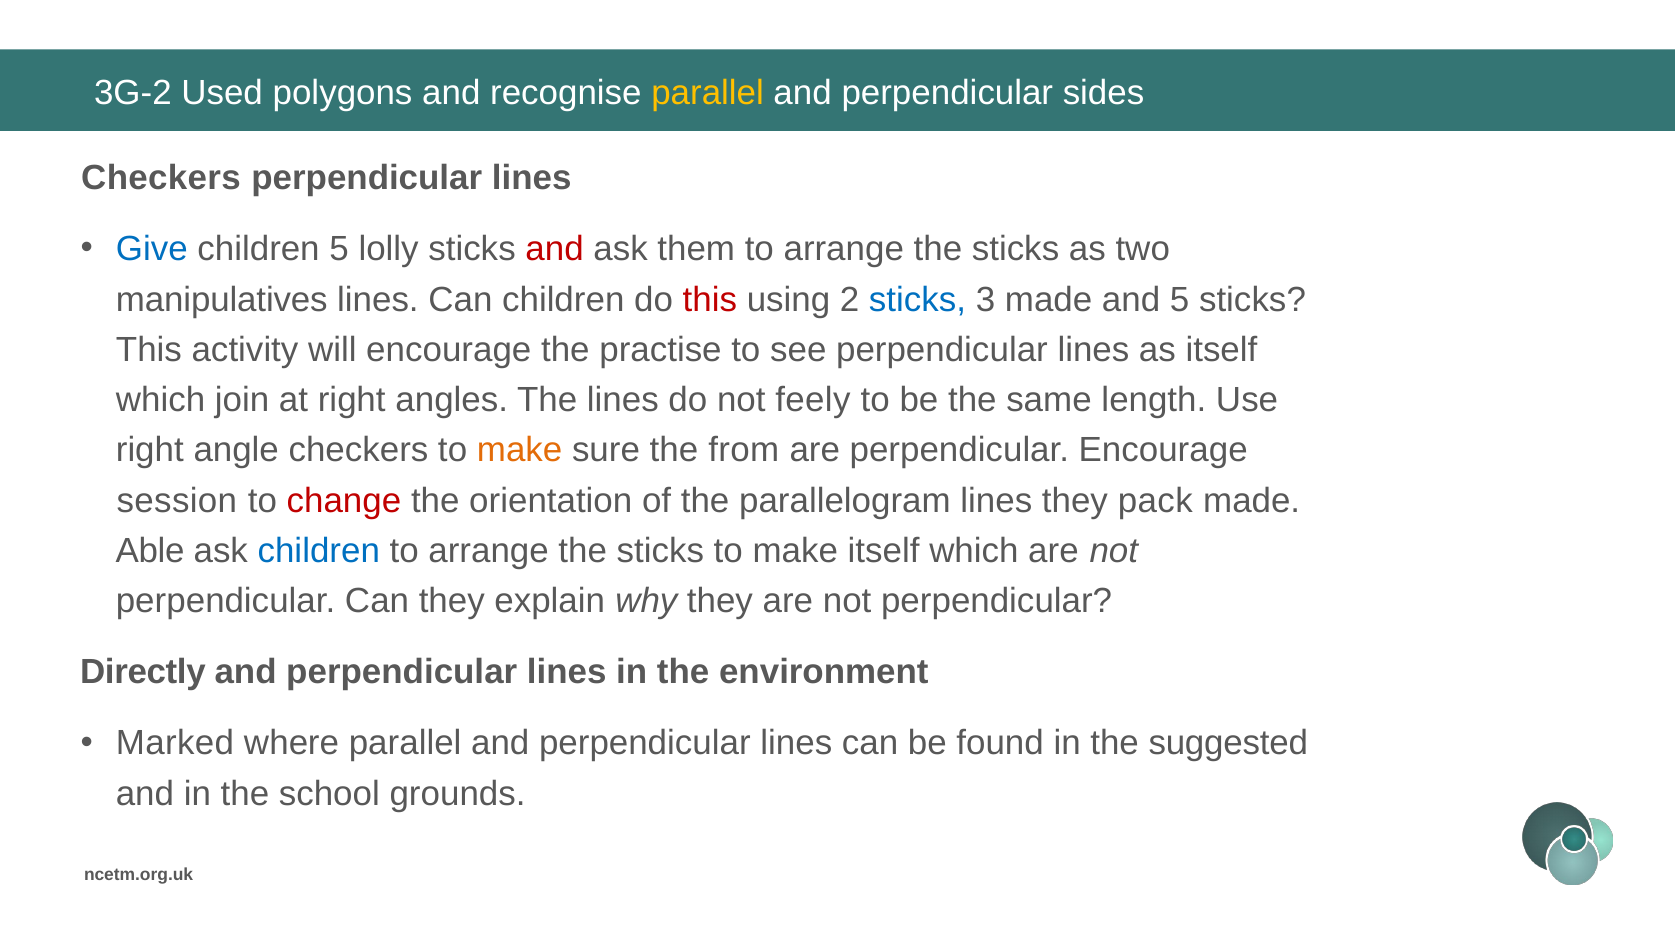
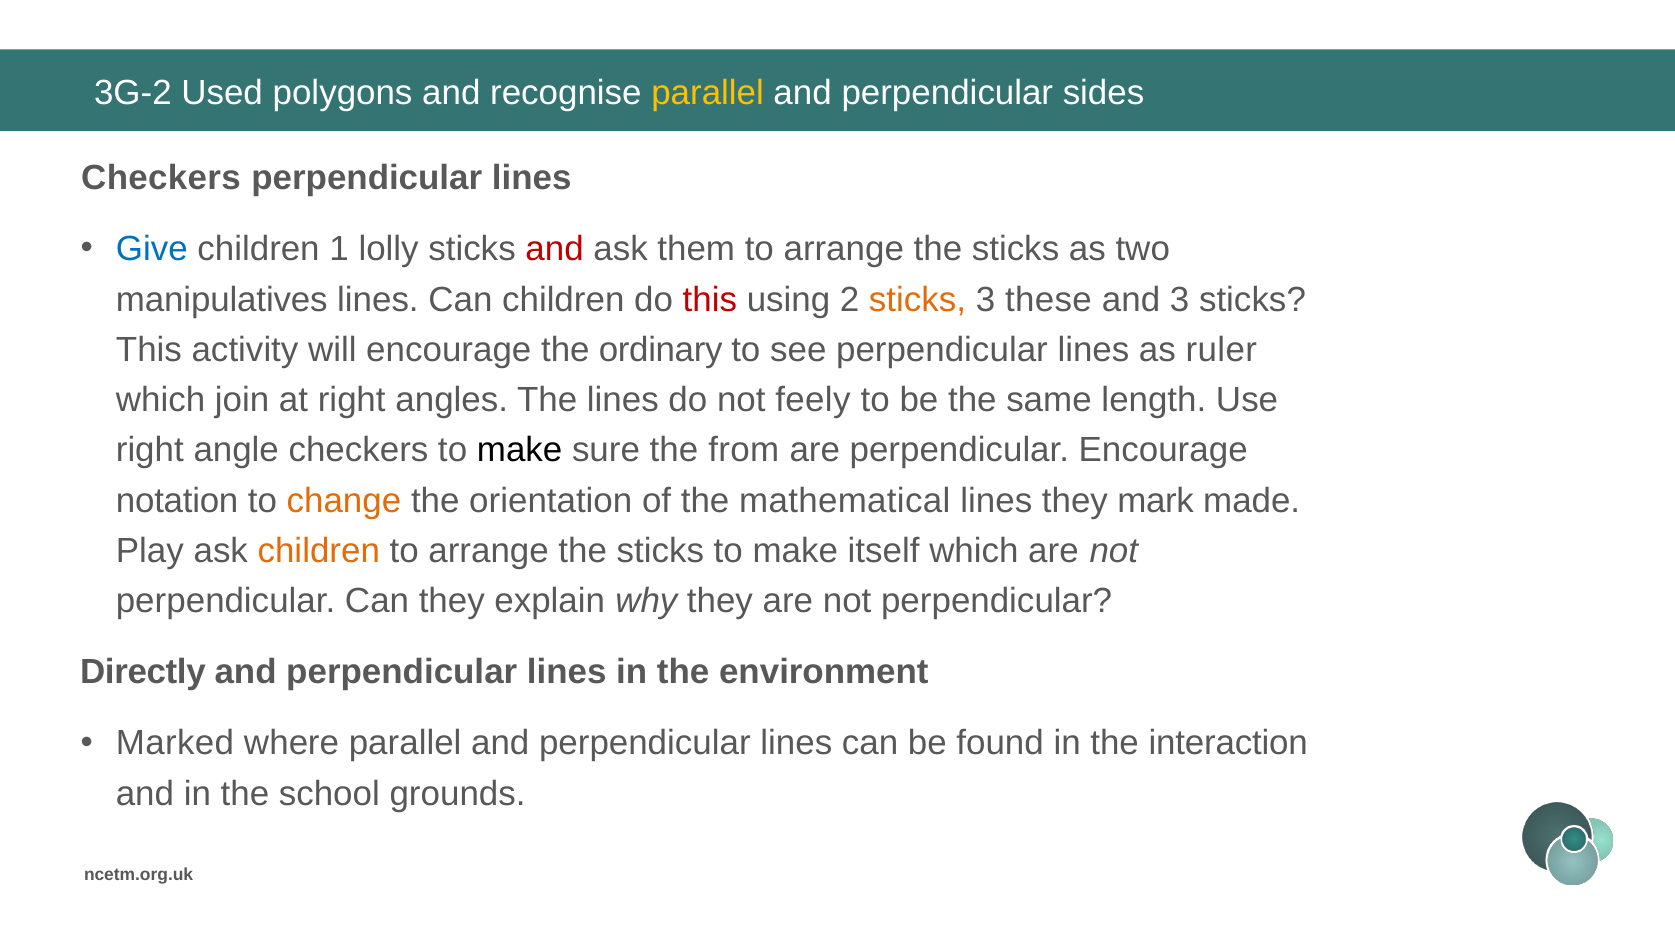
children 5: 5 -> 1 (339, 249)
sticks colour: blue -> orange (918, 300)
3 made: made -> these (1048, 300)
and 5: 5 -> 3 (1180, 300)
practise: practise -> ordinary (661, 350)
as itself: itself -> ruler (1221, 350)
make colour: orange -> black (520, 450)
session: session -> notation (177, 501)
change colour: red -> orange (344, 501)
parallelogram: parallelogram -> mathematical (845, 501)
pack: pack -> mark (1156, 501)
Able: Able -> Play (150, 551)
children colour: blue -> orange (319, 551)
suggested: suggested -> interaction (1228, 744)
